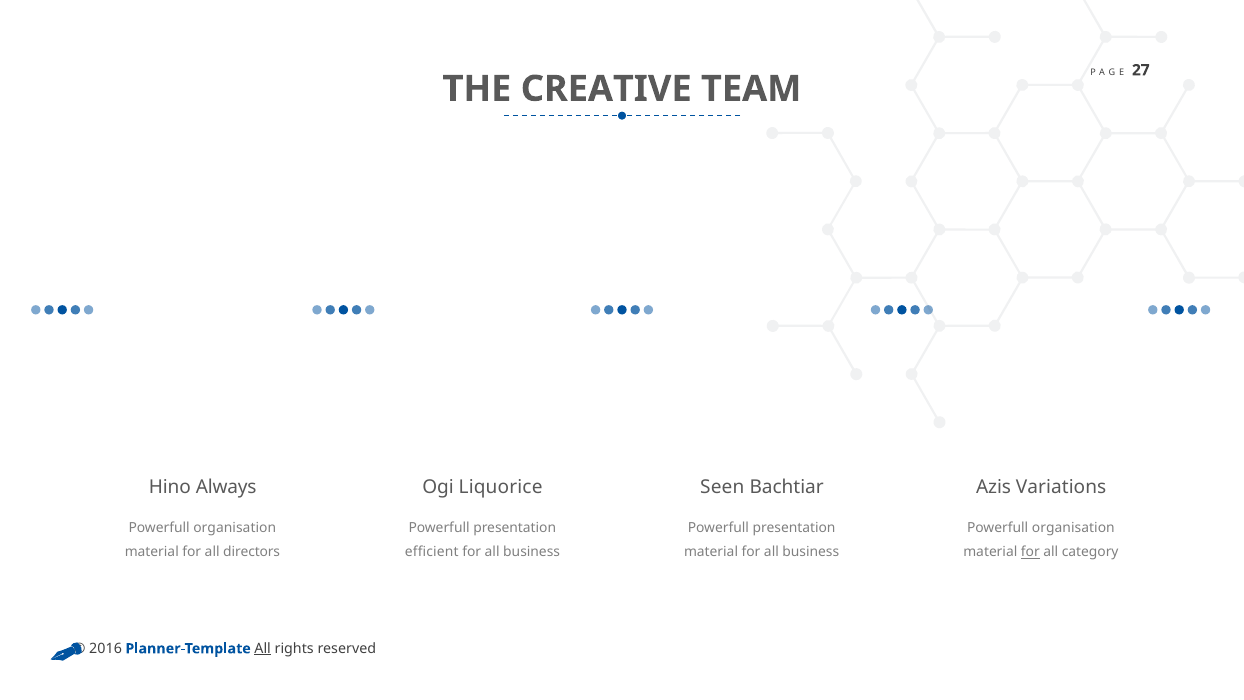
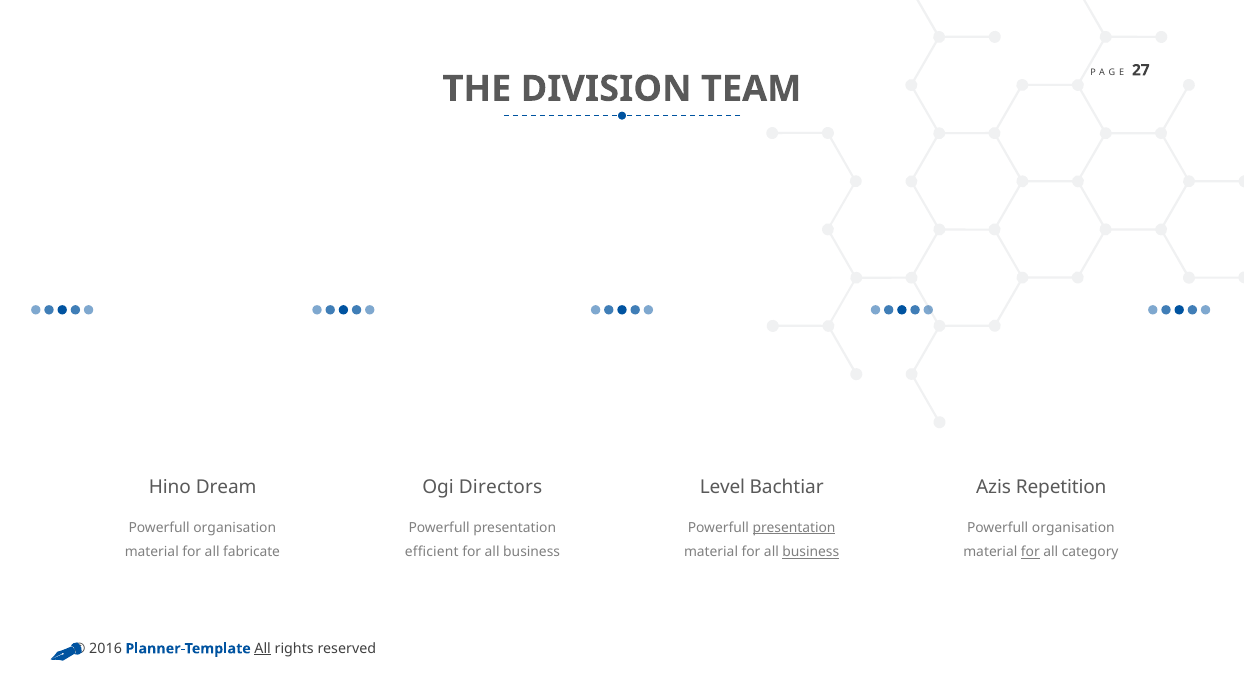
CREATIVE: CREATIVE -> DIVISION (606, 89)
Always: Always -> Dream (226, 487)
Liquorice: Liquorice -> Directors (501, 487)
Seen: Seen -> Level (723, 487)
Variations: Variations -> Repetition (1061, 487)
presentation underline: none -> present (794, 527)
directors: directors -> fabricate (252, 552)
business underline: none -> present (811, 552)
